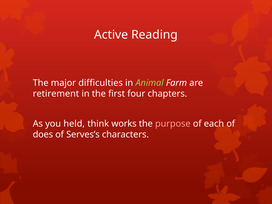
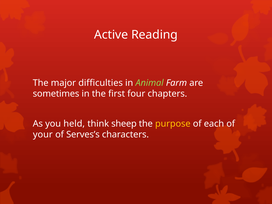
retirement: retirement -> sometimes (56, 94)
works: works -> sheep (124, 124)
purpose colour: pink -> yellow (173, 124)
does: does -> your (43, 135)
